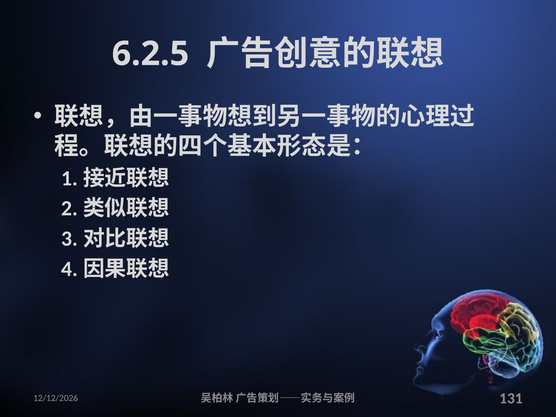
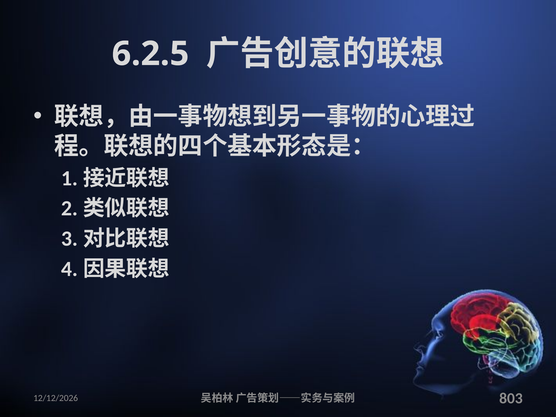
131: 131 -> 803 (511, 398)
